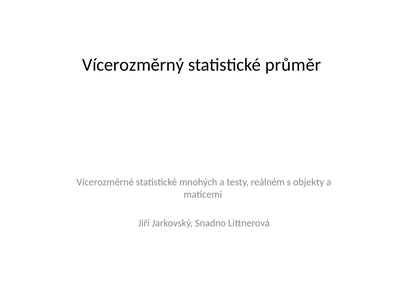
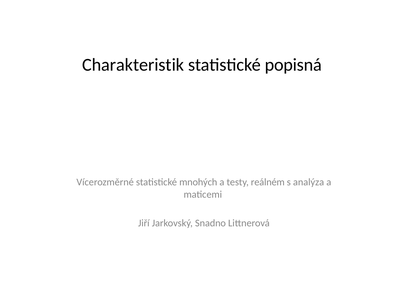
Vícerozměrný: Vícerozměrný -> Charakteristik (133, 65)
průměr: průměr -> popisná (293, 65)
objekty: objekty -> analýza (309, 182)
